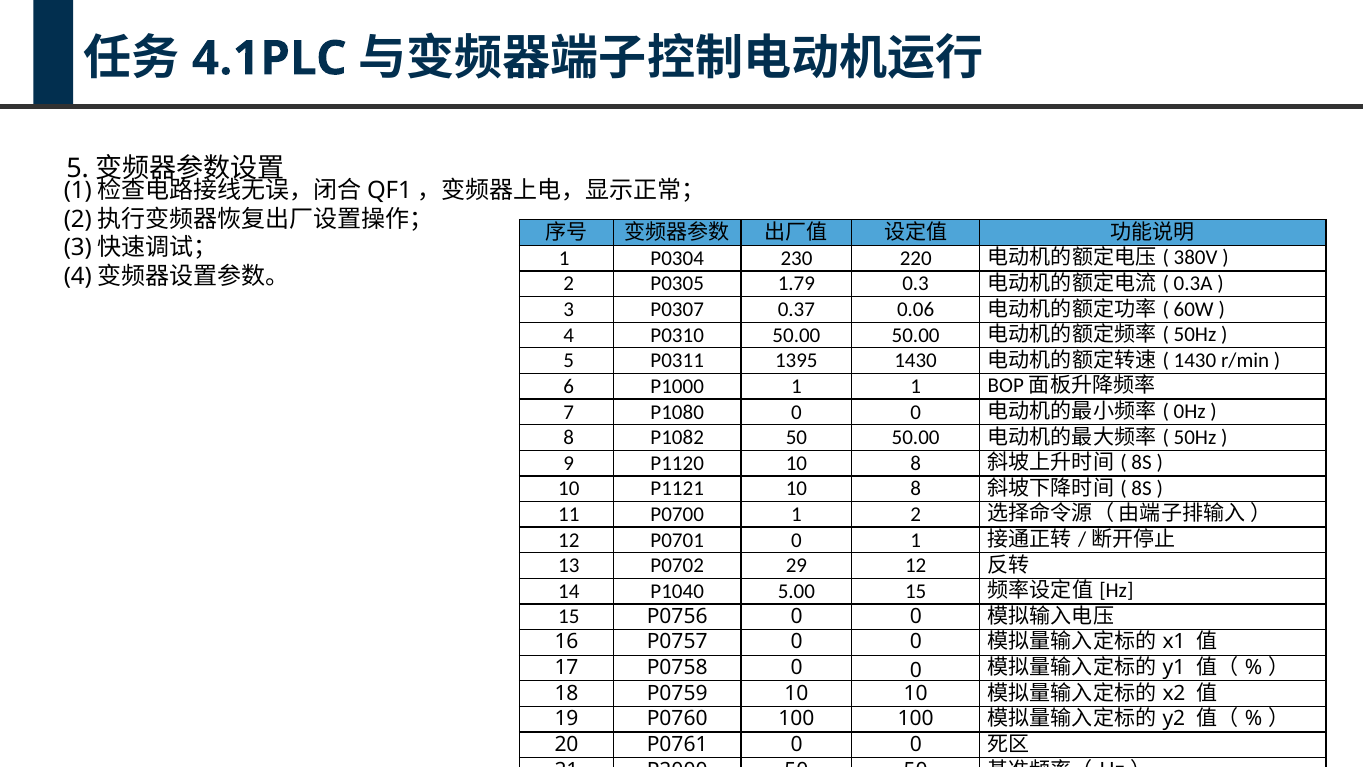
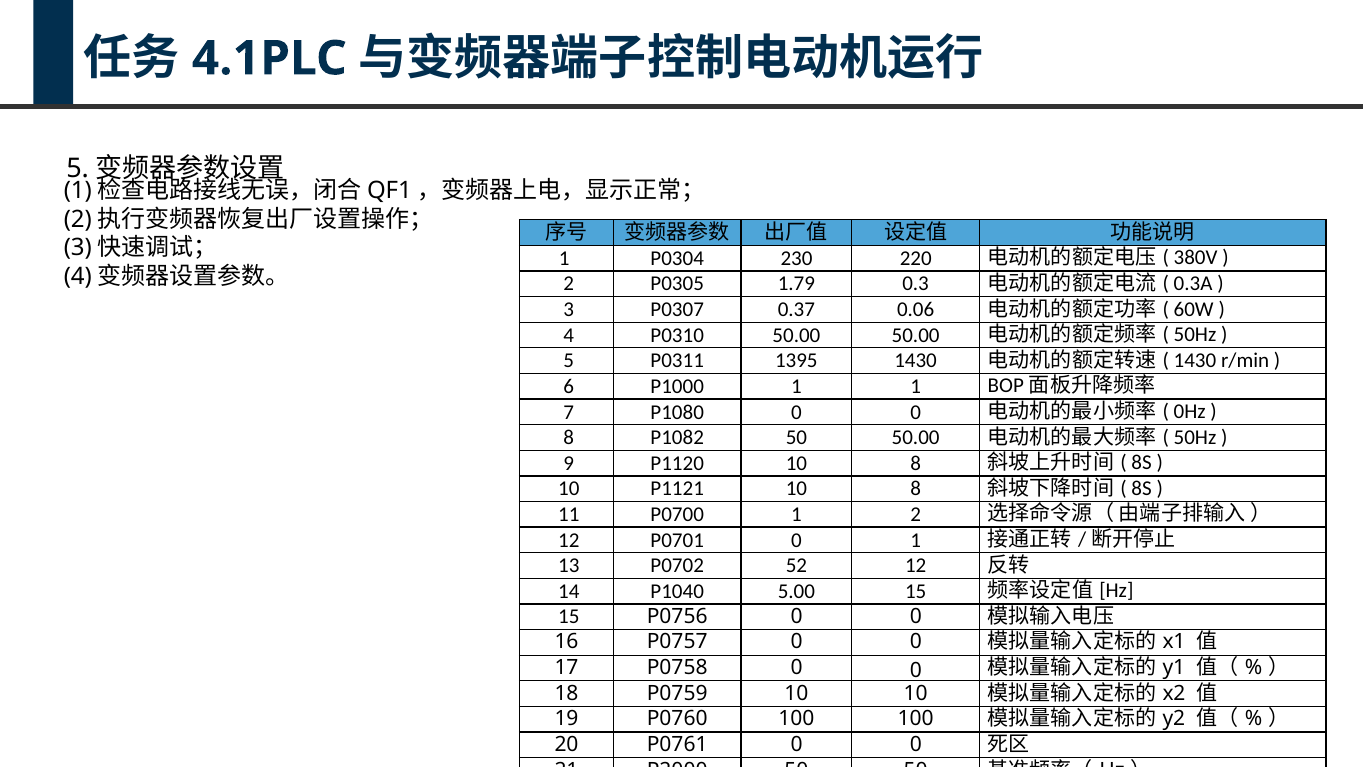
29: 29 -> 52 (796, 565)
